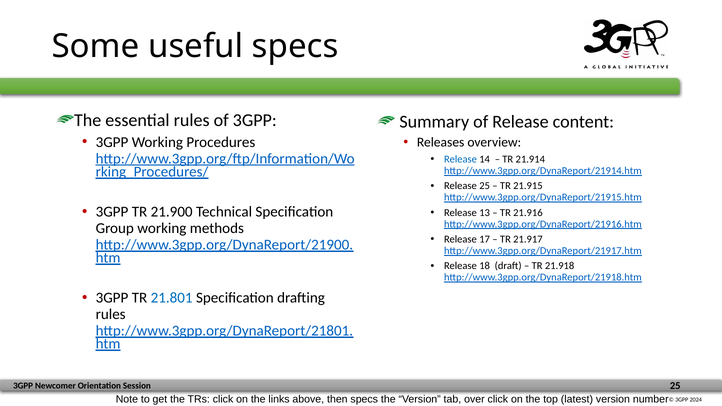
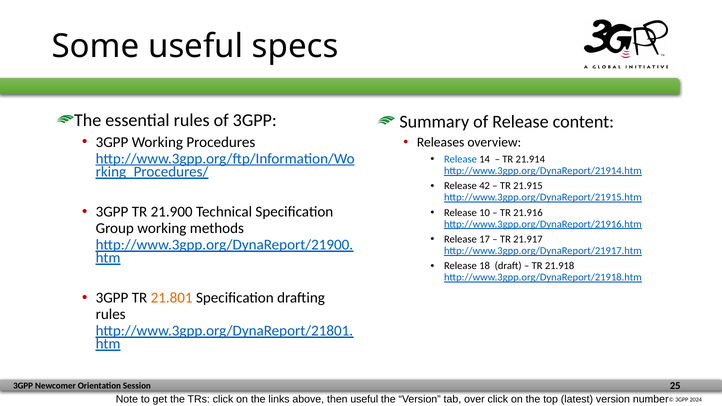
Release 25: 25 -> 42 (485, 186)
13: 13 -> 10 (485, 213)
21.801 colour: blue -> orange (172, 298)
then specs: specs -> useful (364, 399)
